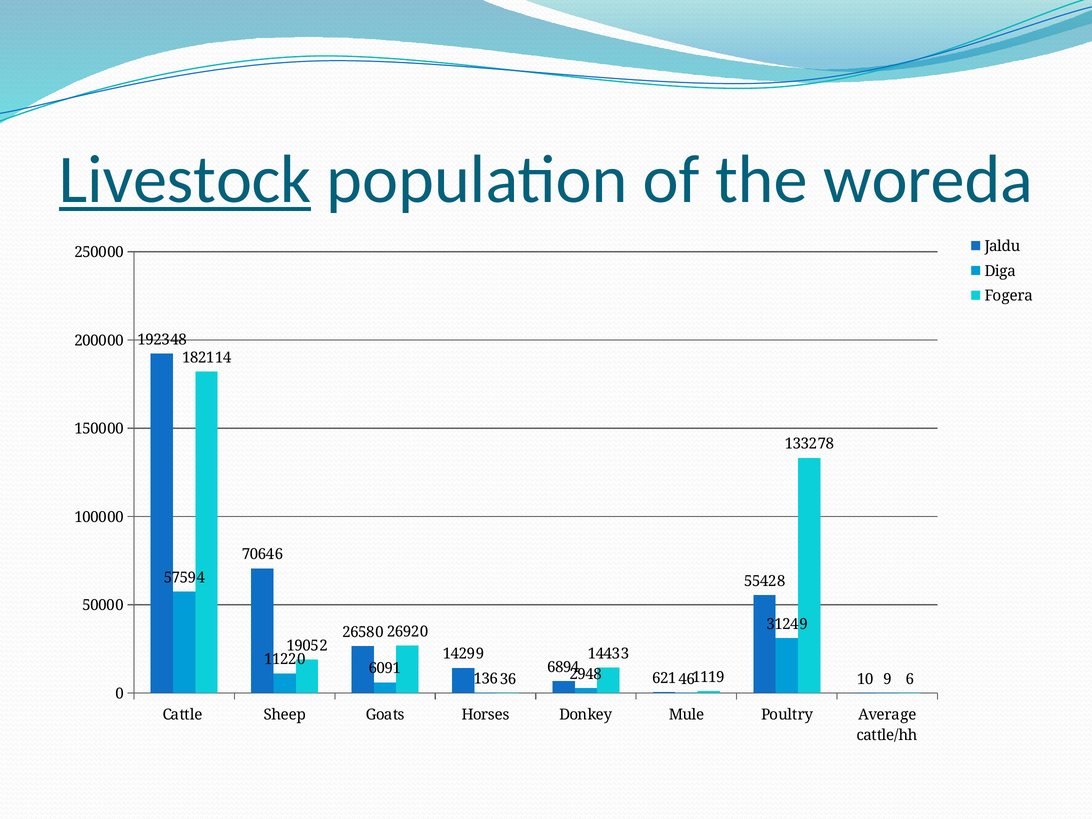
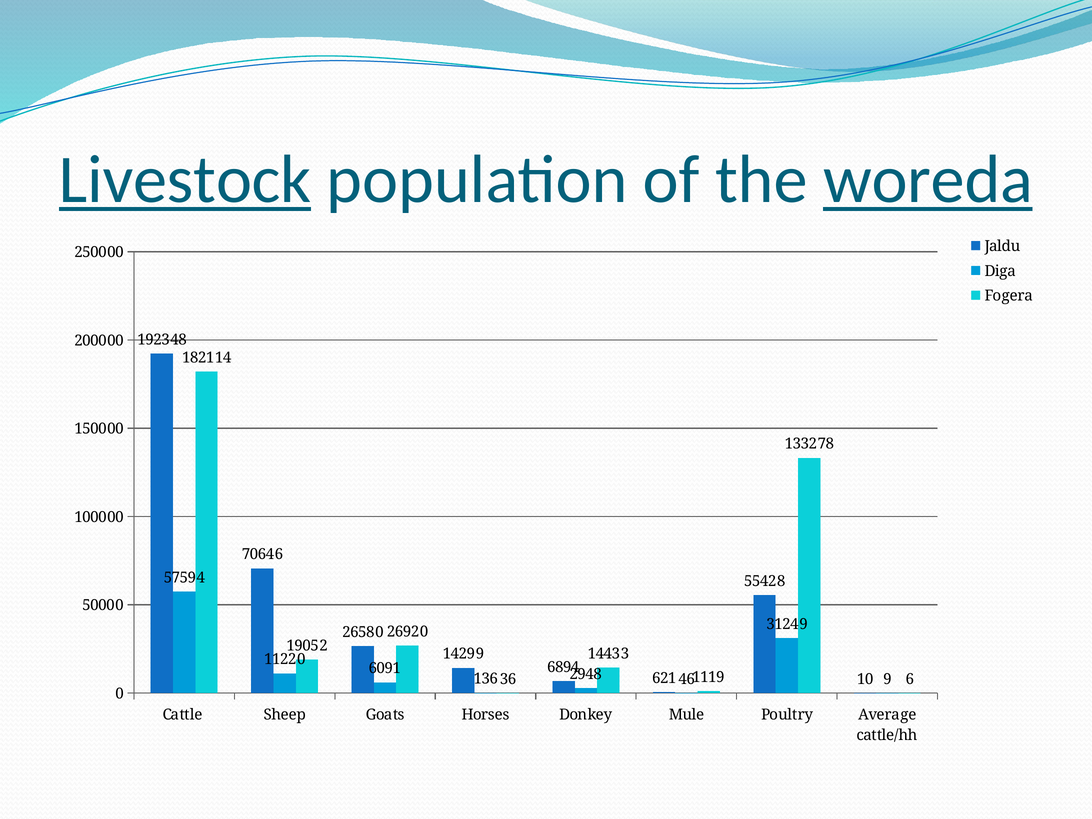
woreda underline: none -> present (928, 180)
